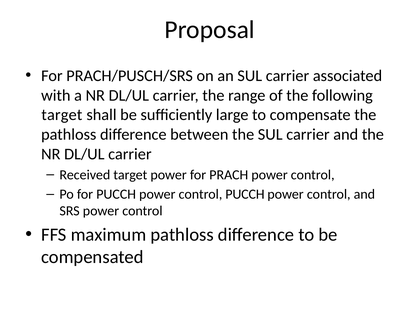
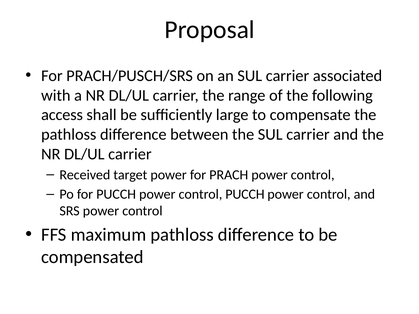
target: target -> access (62, 115)
